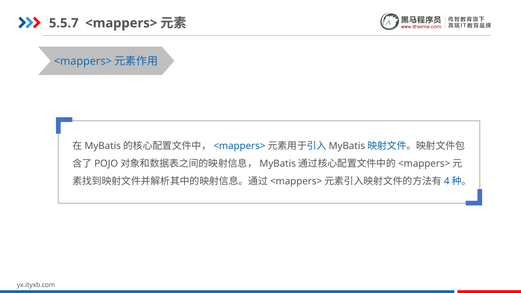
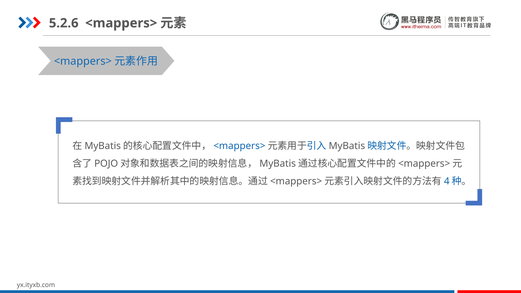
5.5.7: 5.5.7 -> 5.2.6 (64, 23)
